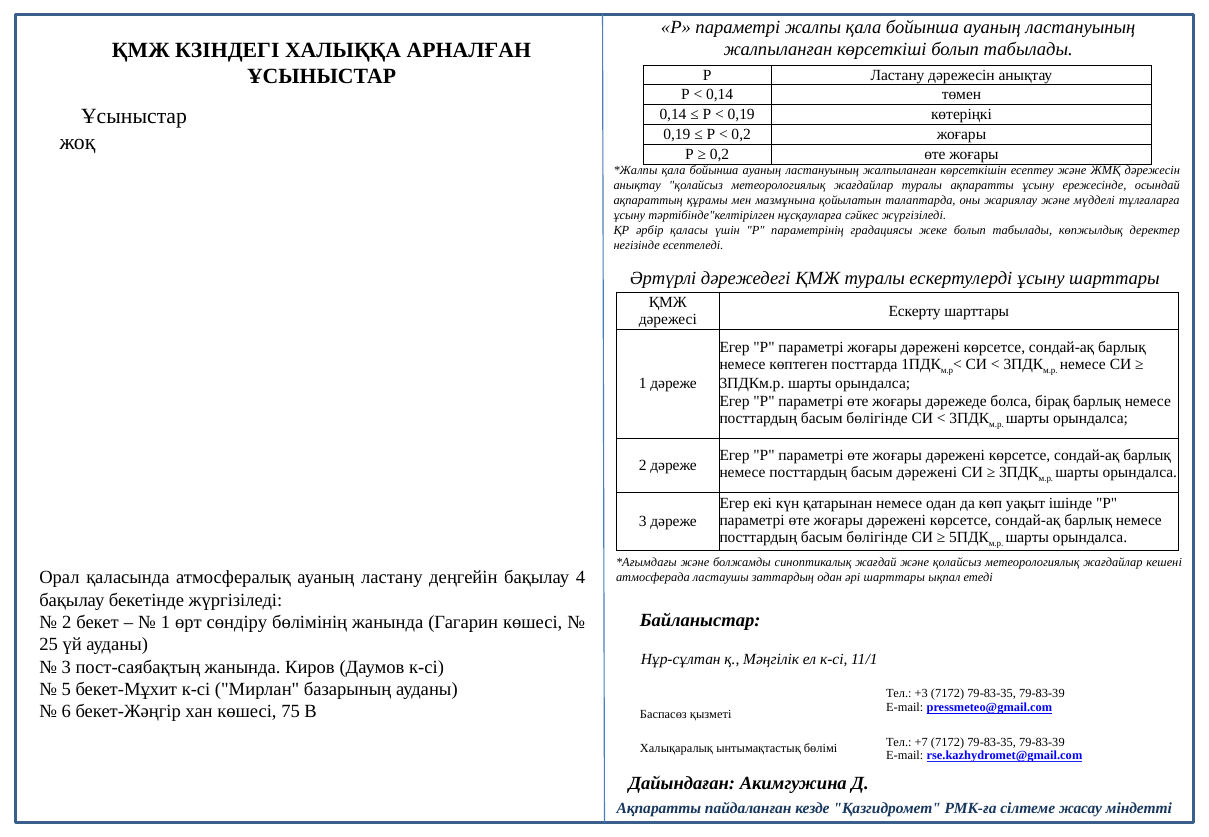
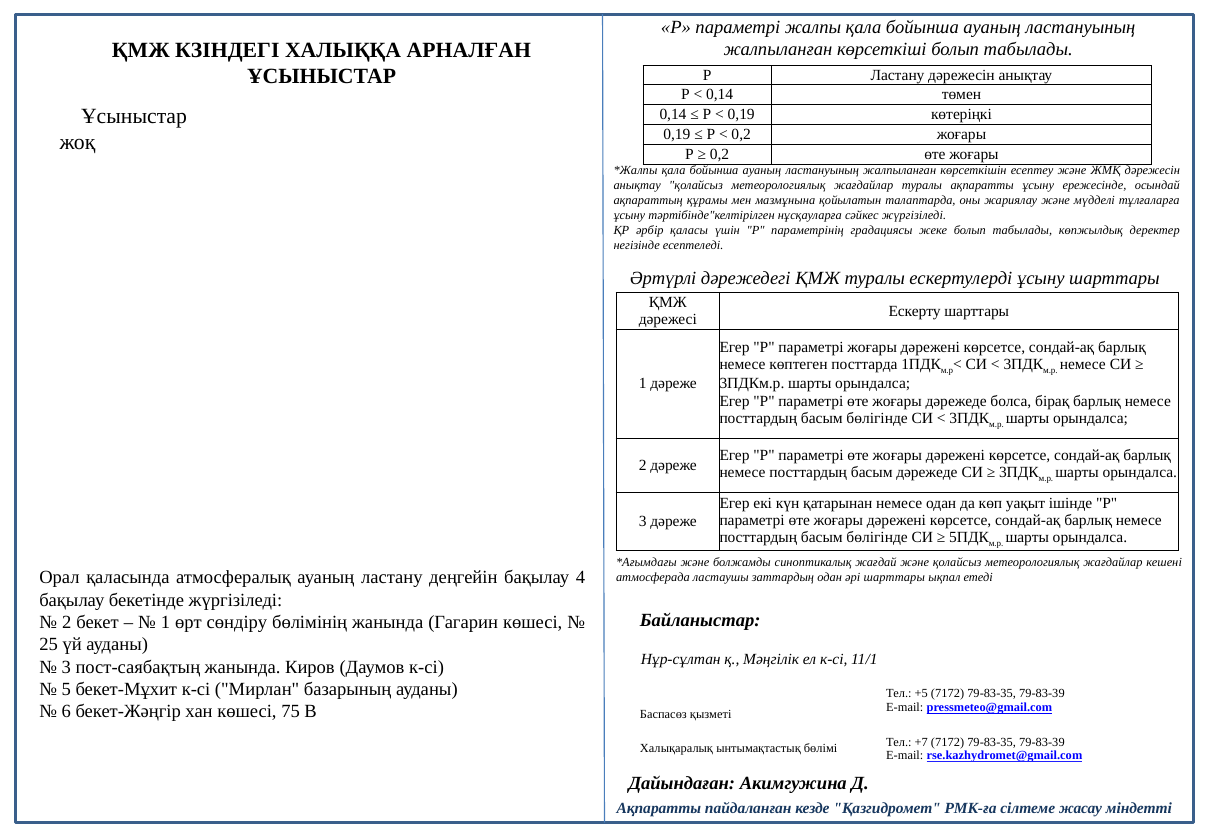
басым дәрежені: дәрежені -> дәрежеде (927, 472)
+3: +3 -> +5 (921, 694)
